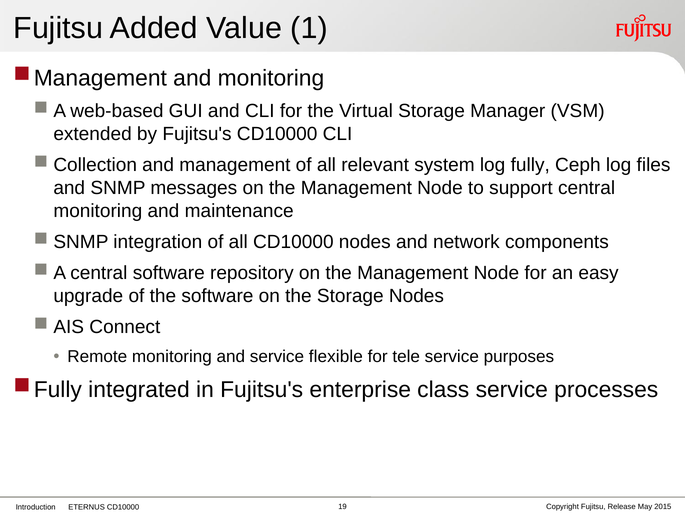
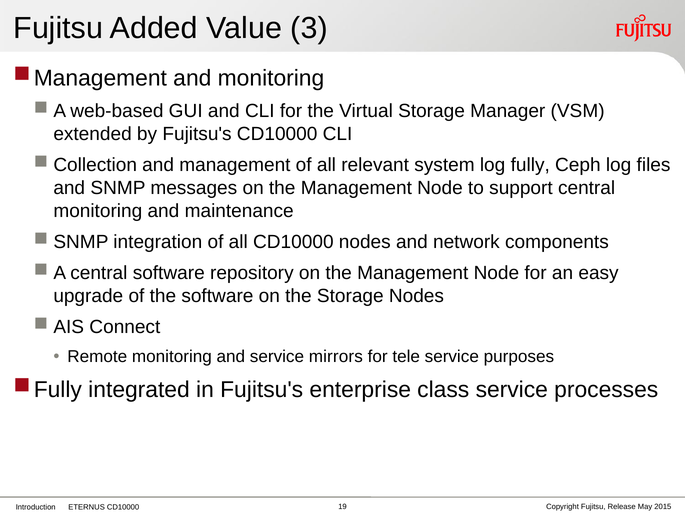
1: 1 -> 3 (309, 28)
flexible: flexible -> mirrors (336, 357)
